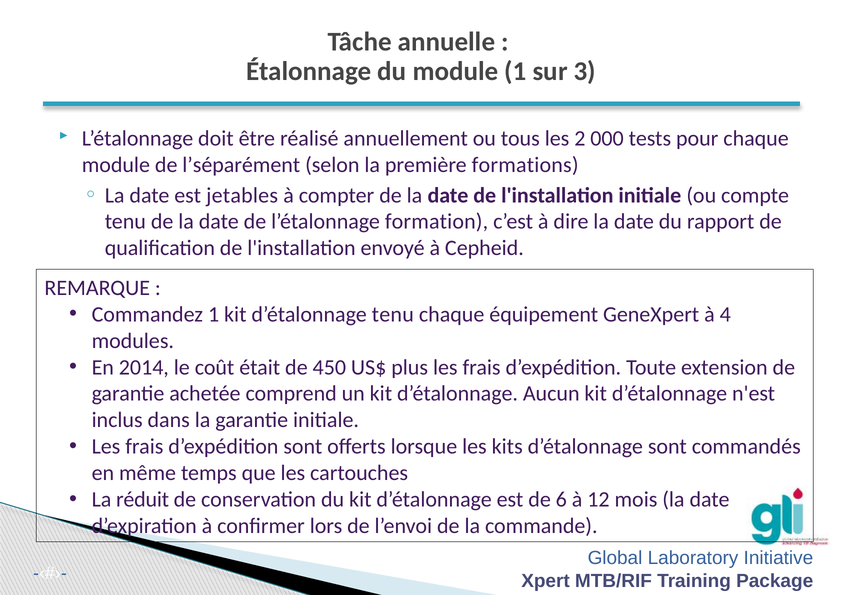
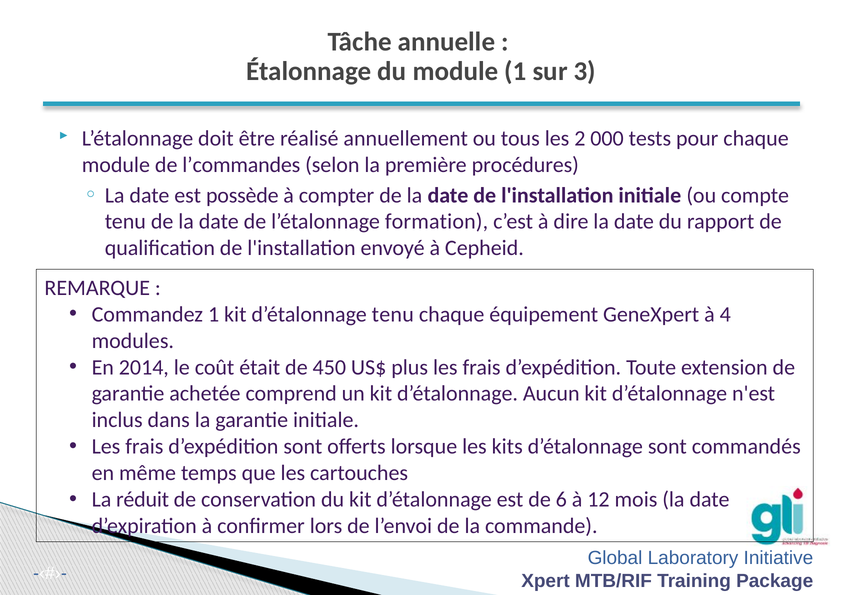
l’séparément: l’séparément -> l’commandes (241, 165)
formations: formations -> procédures (525, 165)
jetables: jetables -> possède (242, 195)
